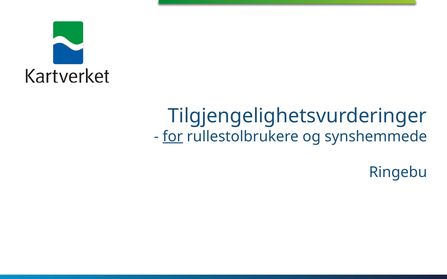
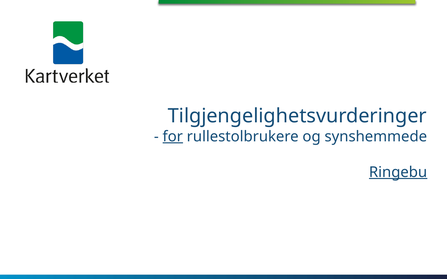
Ringebu underline: none -> present (398, 172)
